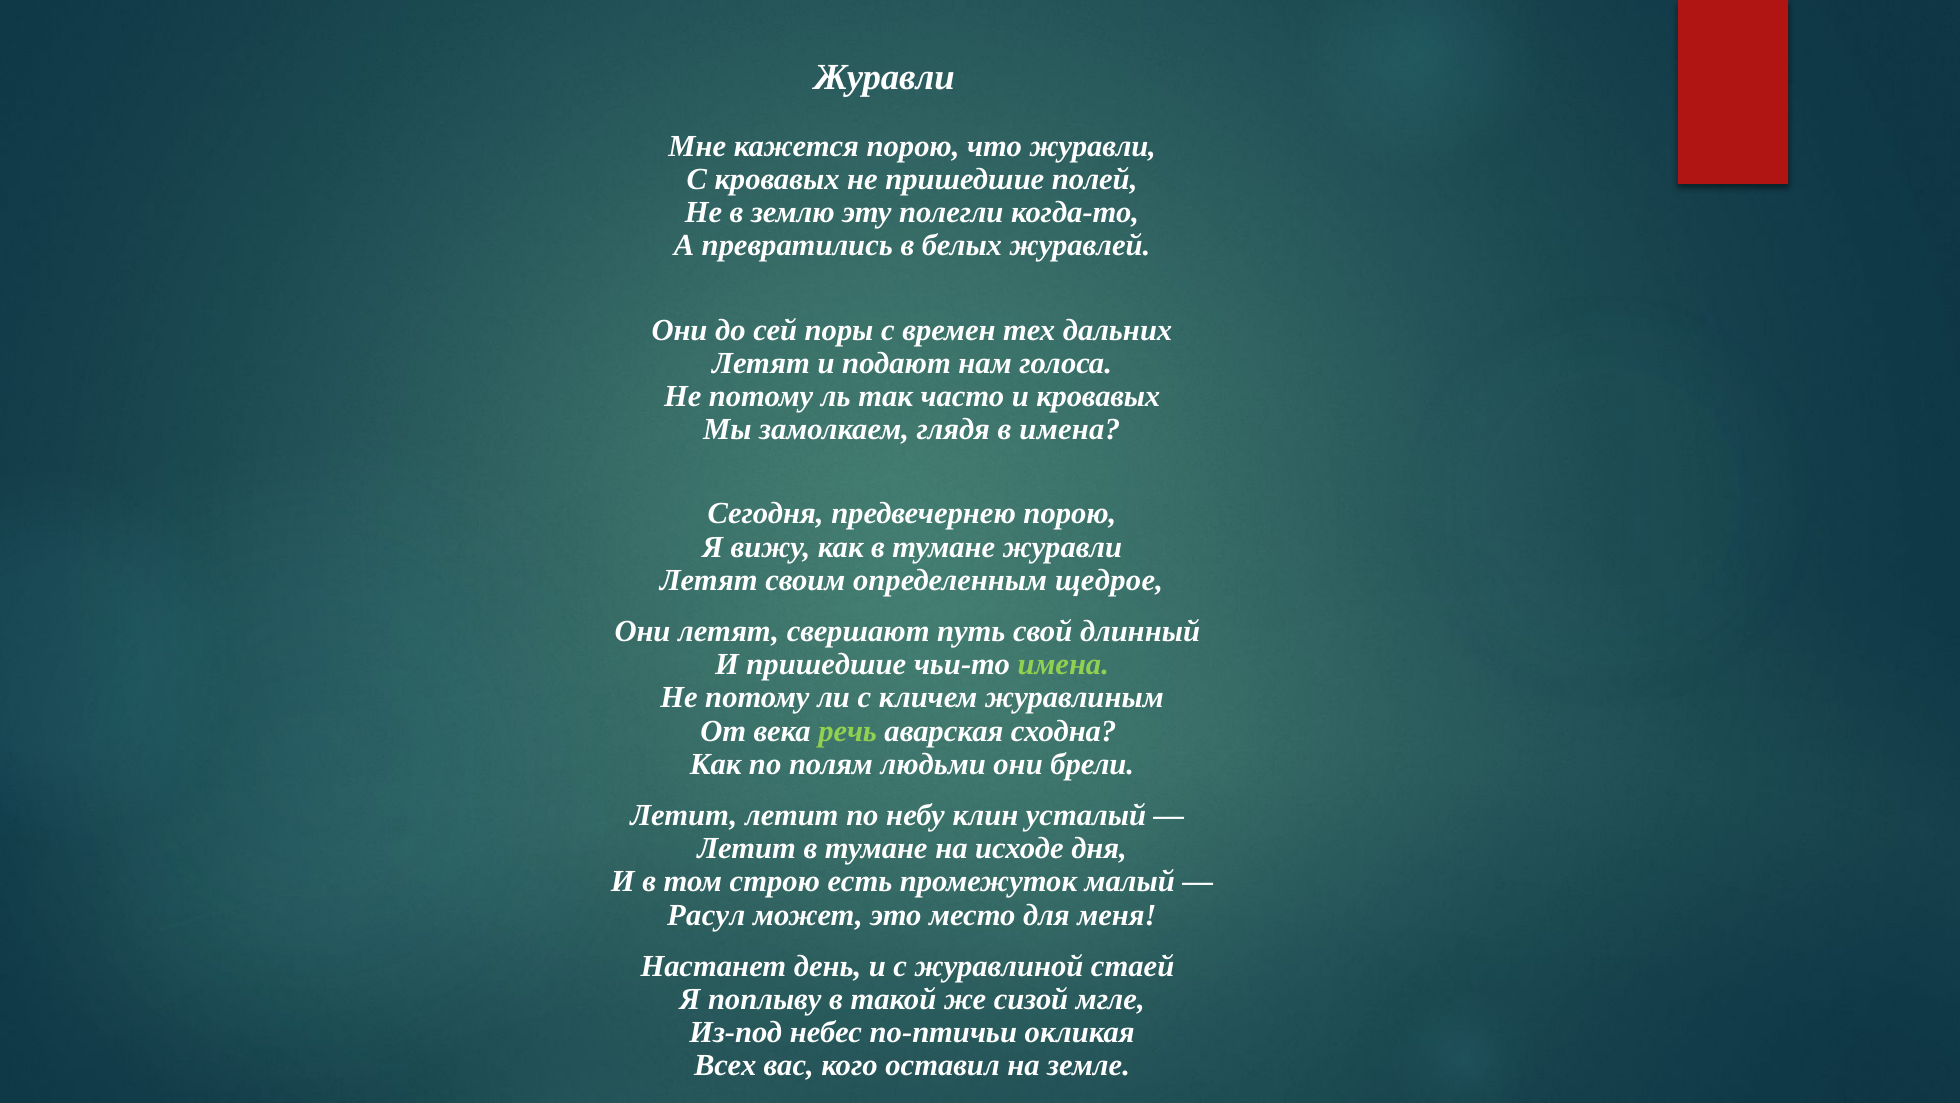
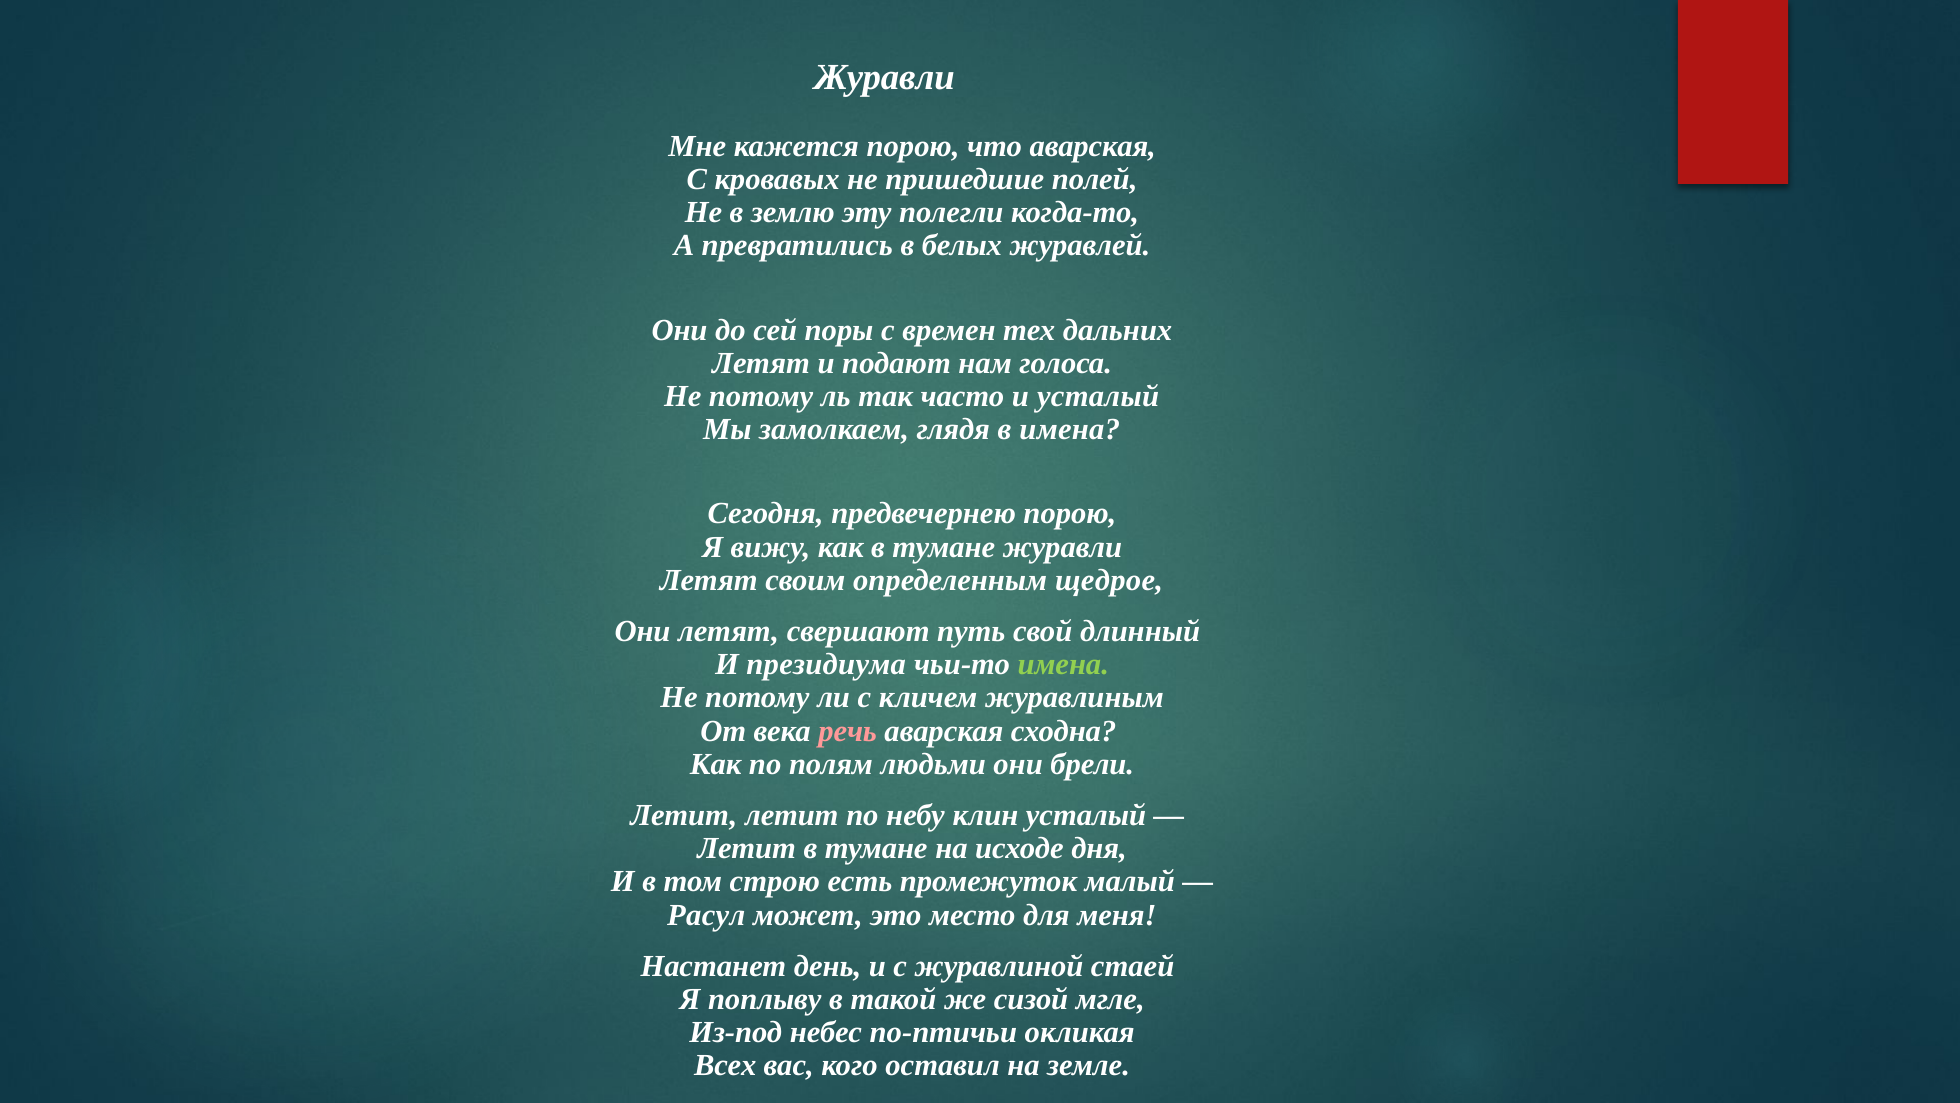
что журавли: журавли -> аварская (1093, 146)
и кровавых: кровавых -> усталый (1098, 396)
И пришедшие: пришедшие -> президиума (826, 664)
речь colour: light green -> pink (848, 731)
